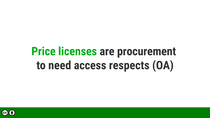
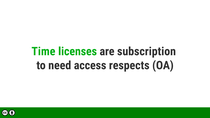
Price: Price -> Time (43, 51)
procurement: procurement -> subscription (147, 51)
